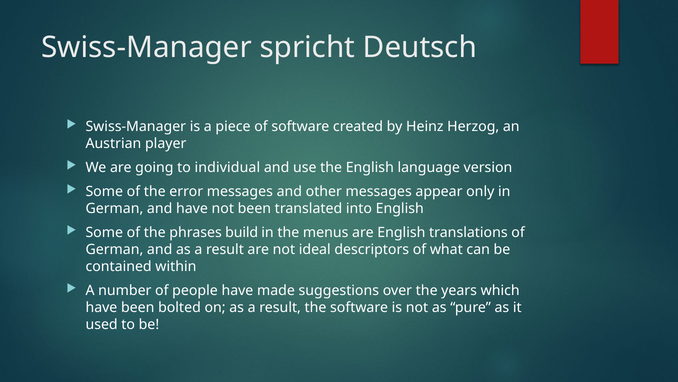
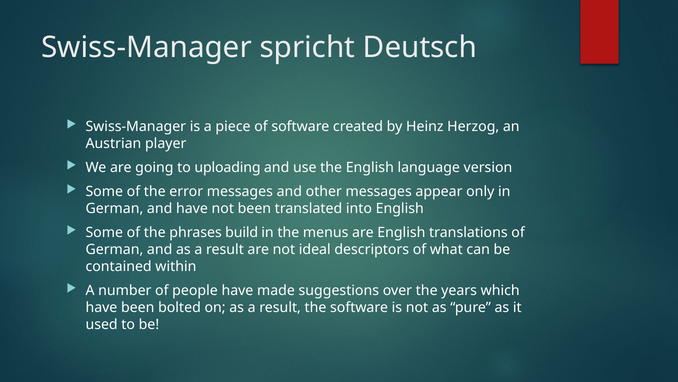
individual: individual -> uploading (228, 167)
